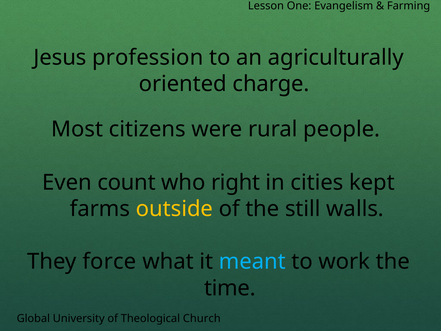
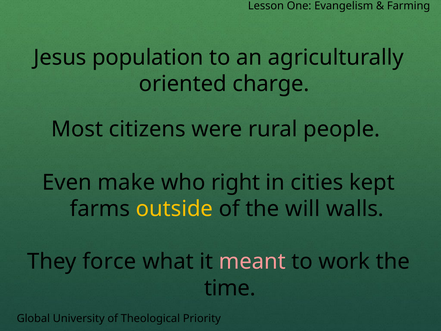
profession: profession -> population (148, 57)
count: count -> make (126, 182)
still: still -> will (303, 209)
meant colour: light blue -> pink (252, 261)
Church: Church -> Priority (202, 318)
